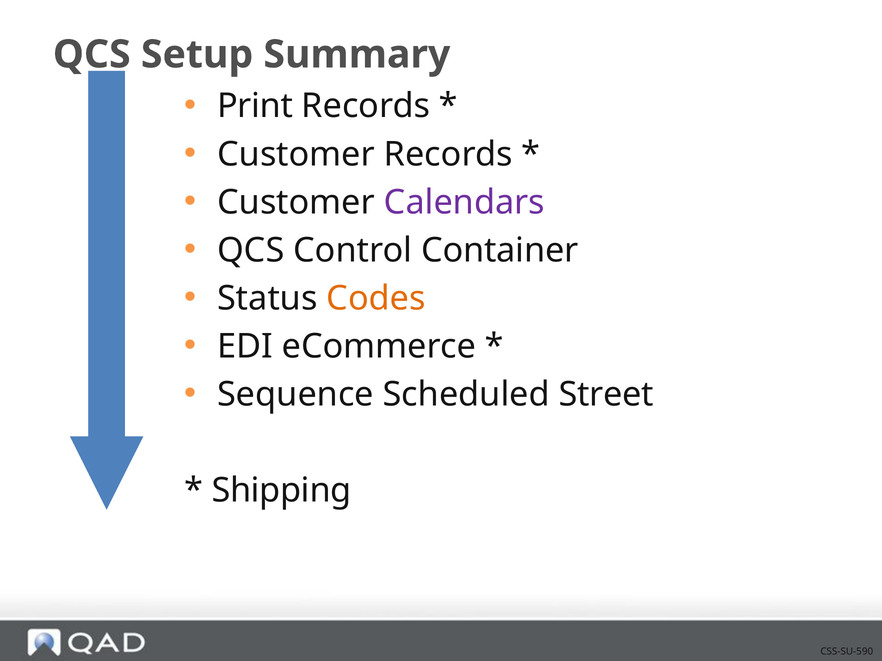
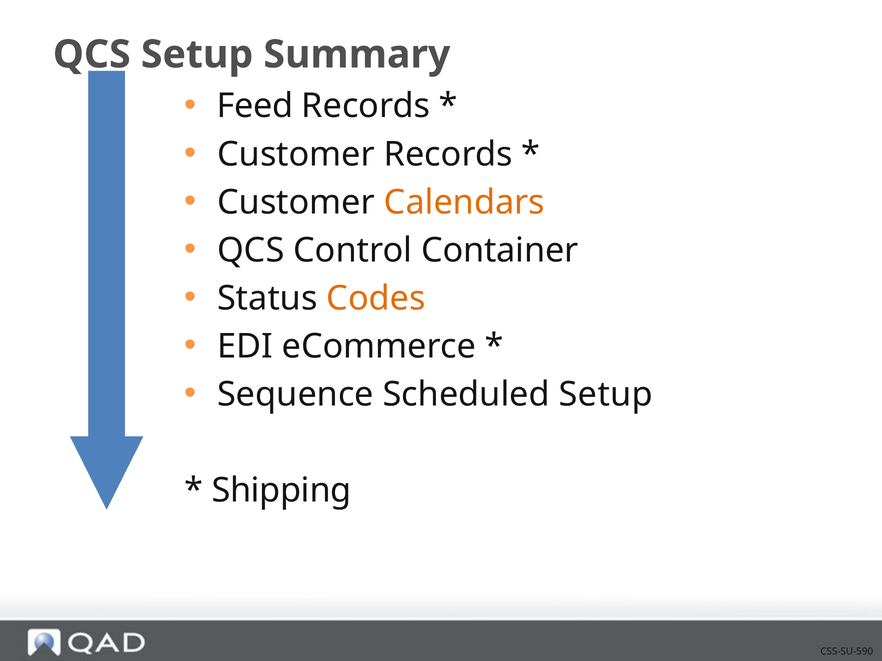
Print: Print -> Feed (255, 106)
Calendars colour: purple -> orange (464, 202)
Scheduled Street: Street -> Setup (606, 395)
